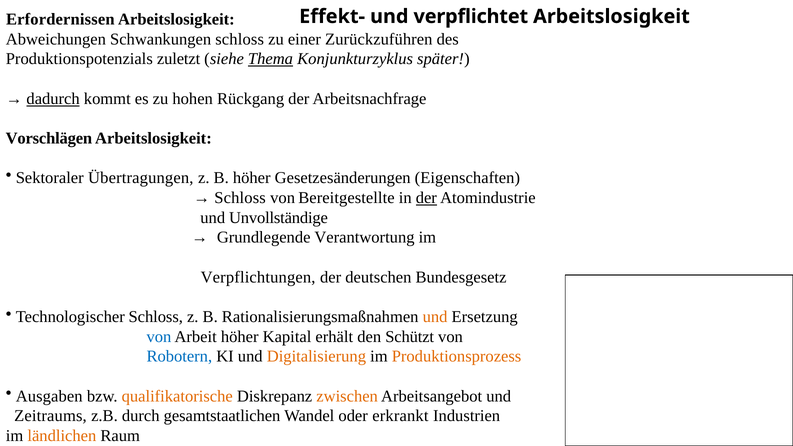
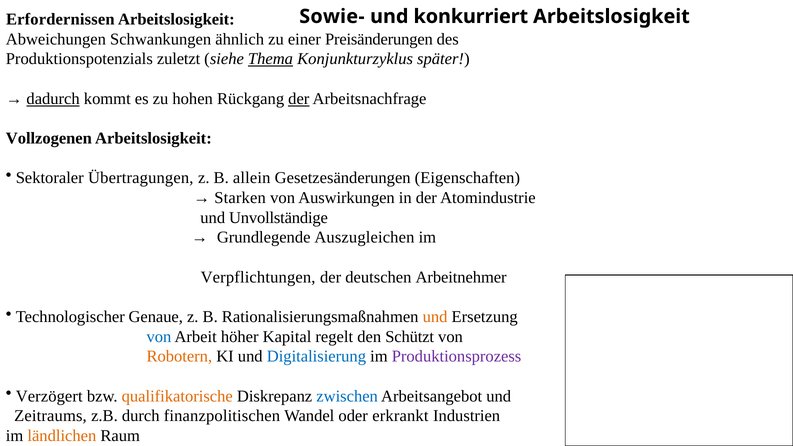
Effekt-: Effekt- -> Sowie- (332, 16)
verpflichtet: verpflichtet -> konkurriert (471, 16)
Schwankungen schloss: schloss -> ähnlich (240, 39)
Zurückzuführen: Zurückzuführen -> Preisänderungen (379, 39)
der underline: none -> present (299, 99)
Vorschlägen: Vorschlägen -> Vollzogenen (49, 138)
B höher: höher -> allein (252, 178)
Schloss: Schloss -> Starken (240, 198)
Bereitgestellte: Bereitgestellte -> Auswirkungen (347, 198)
der underline: present -> none (426, 198)
Verantwortung: Verantwortung -> Auszugleichen (364, 238)
Bundesgesetz: Bundesgesetz -> Arbeitnehmer (461, 277)
Technologischer Schloss: Schloss -> Genaue (156, 317)
erhält: erhält -> regelt (334, 337)
Robotern colour: blue -> orange (179, 356)
Digitalisierung colour: orange -> blue (316, 356)
Produktionsprozess colour: orange -> purple (457, 356)
Ausgaben: Ausgaben -> Verzögert (49, 396)
zwischen colour: orange -> blue (347, 396)
gesamtstaatlichen: gesamtstaatlichen -> finanzpolitischen (222, 416)
